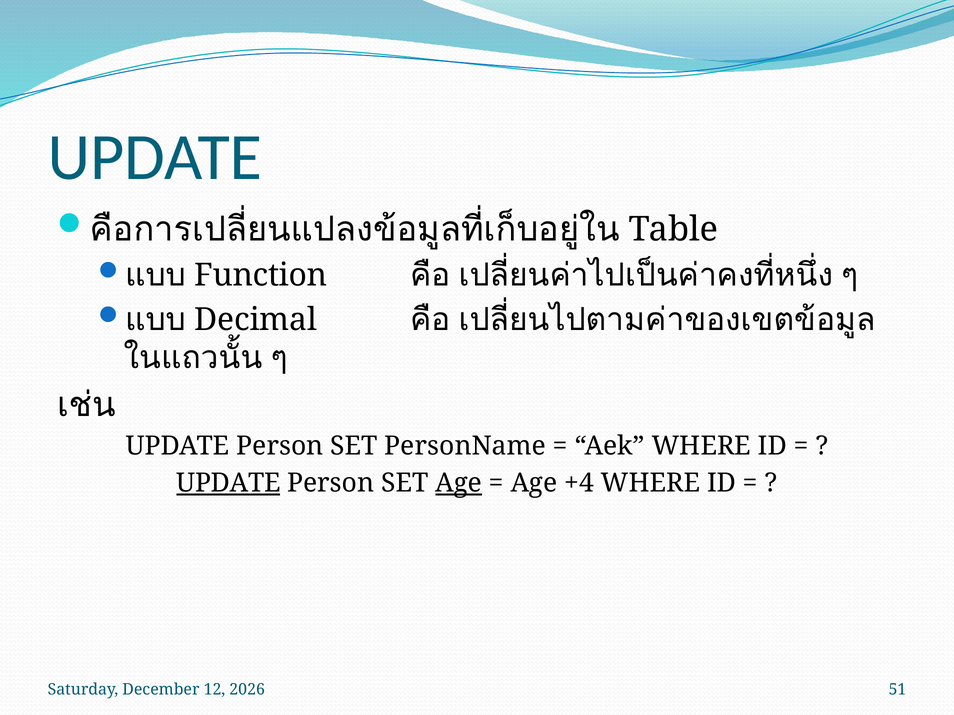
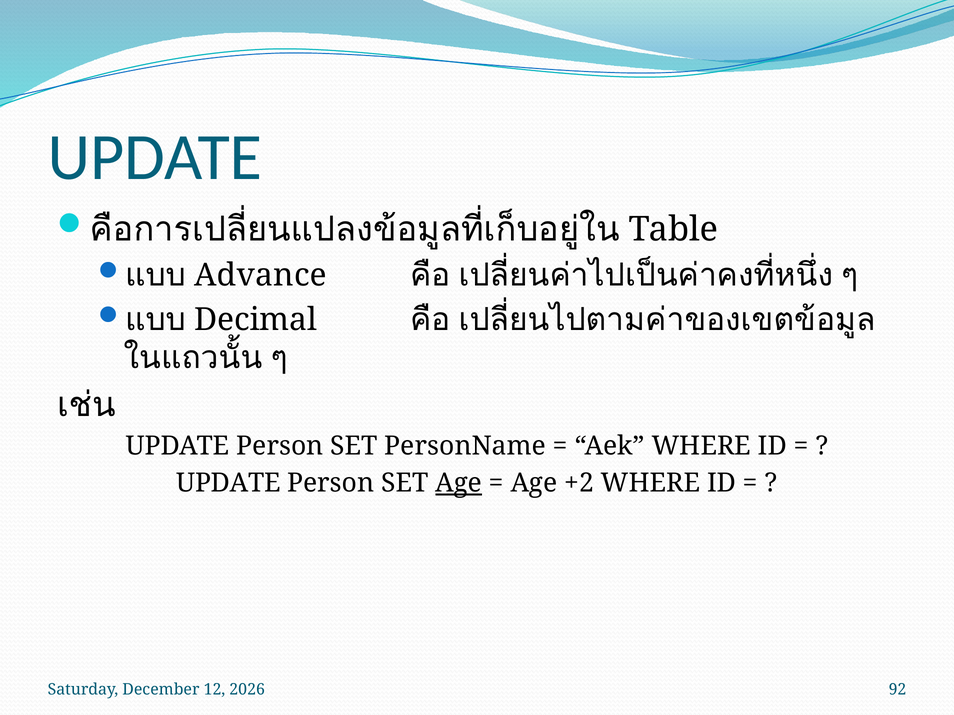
Function: Function -> Advance (261, 276)
UPDATE underline: present -> none (229, 483)
+4: +4 -> +2 (579, 483)
51: 51 -> 92 (897, 690)
